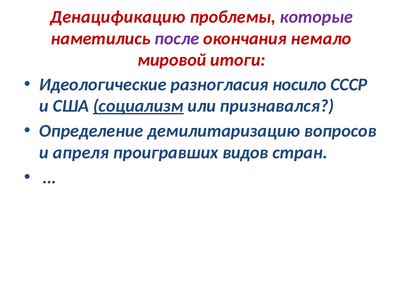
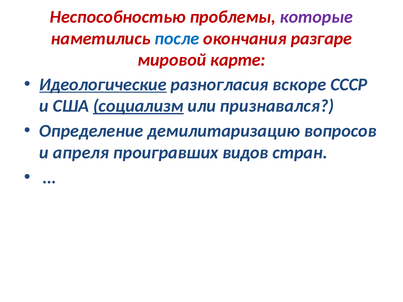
Денацификацию: Денацификацию -> Неспособностью (118, 17)
после colour: purple -> blue (177, 39)
немало: немало -> разгаре (321, 39)
итоги: итоги -> карте (238, 60)
Идеологические underline: none -> present (103, 85)
носило: носило -> вскоре (299, 85)
